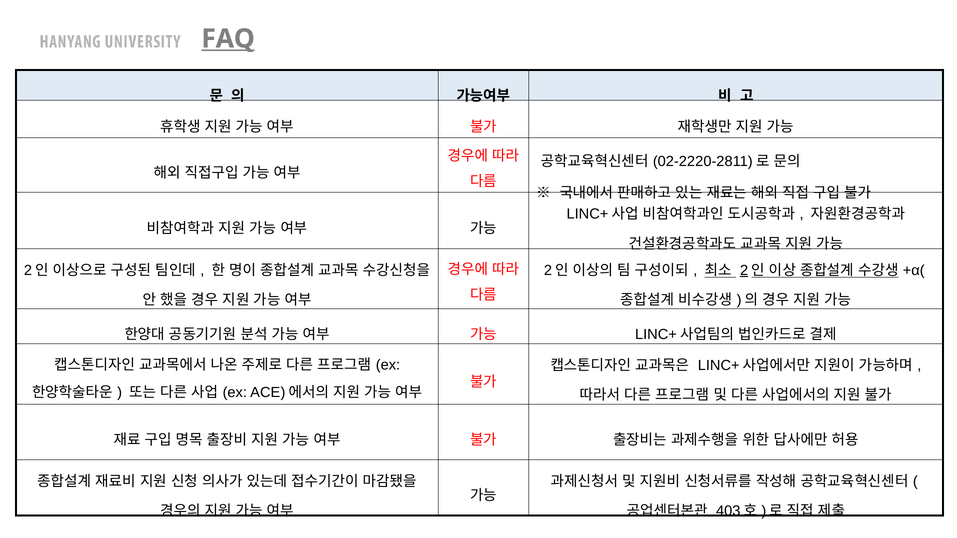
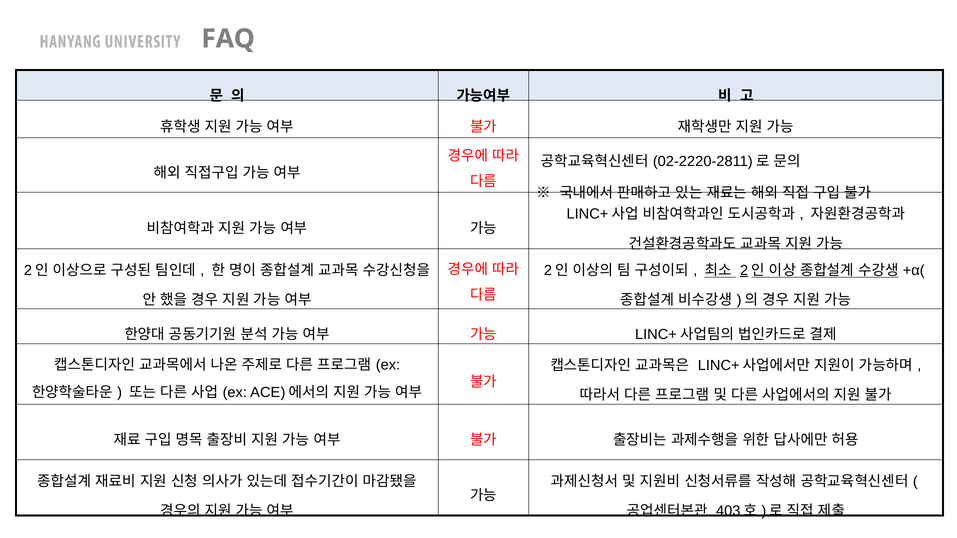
FAQ underline: present -> none (228, 39)
